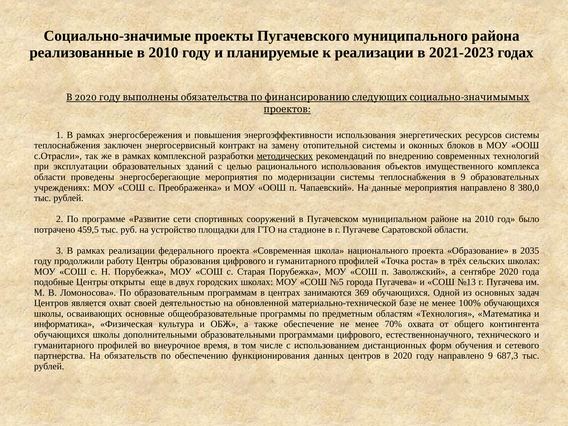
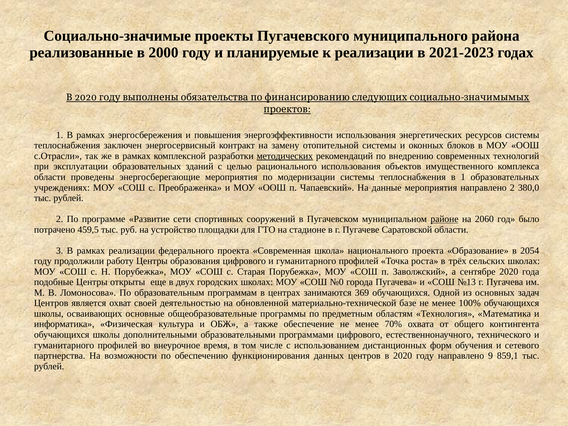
в 2010: 2010 -> 2000 (163, 52)
в 9: 9 -> 1 (463, 177)
направлено 8: 8 -> 2 (512, 188)
районе underline: none -> present (444, 219)
на 2010: 2010 -> 2060 (484, 219)
2035: 2035 -> 2054 (530, 251)
№5: №5 -> №0 (337, 282)
обязательств: обязательств -> возможности (131, 356)
687,3: 687,3 -> 859,1 (508, 356)
